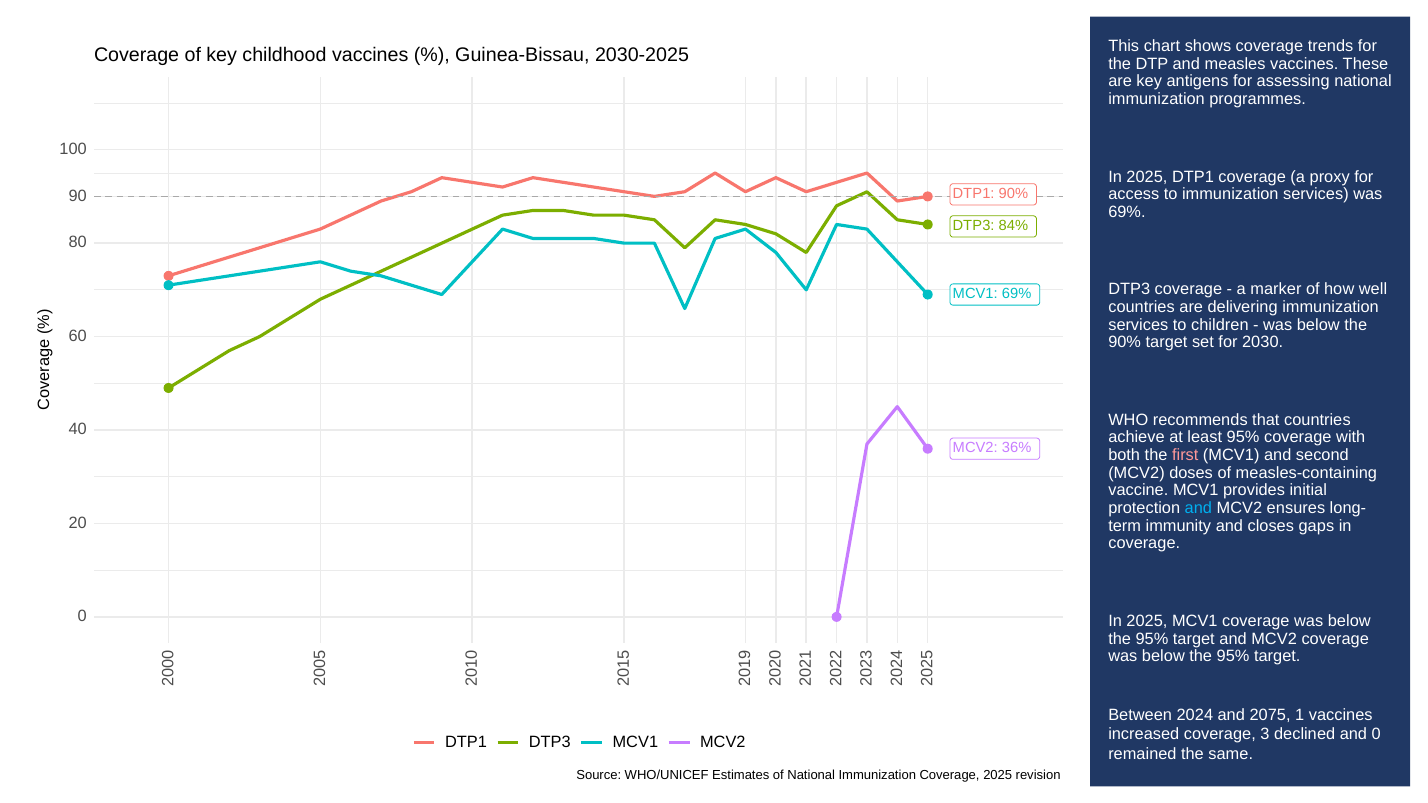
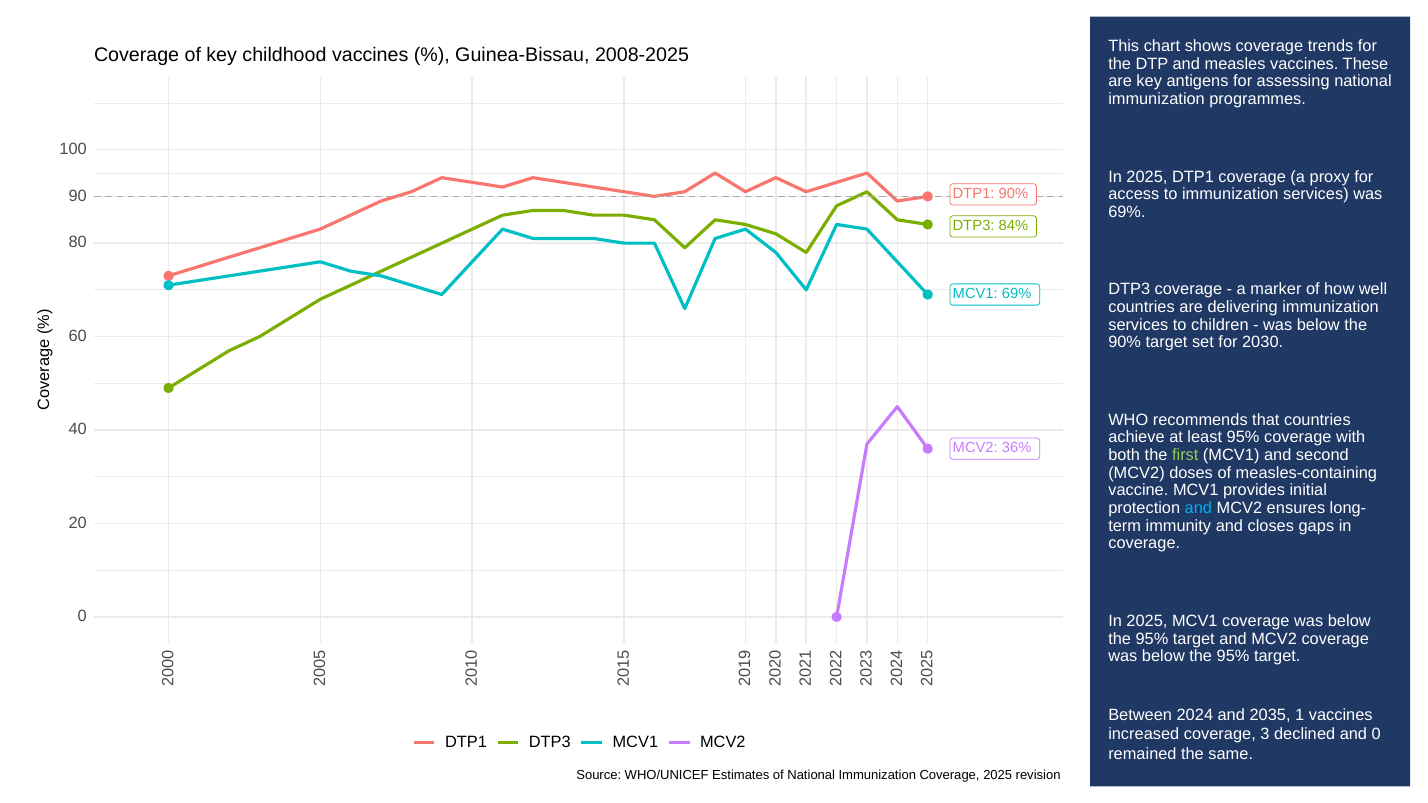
2030-2025: 2030-2025 -> 2008-2025 (642, 55)
first colour: pink -> light green (1185, 455)
2075: 2075 -> 2035 (1270, 715)
